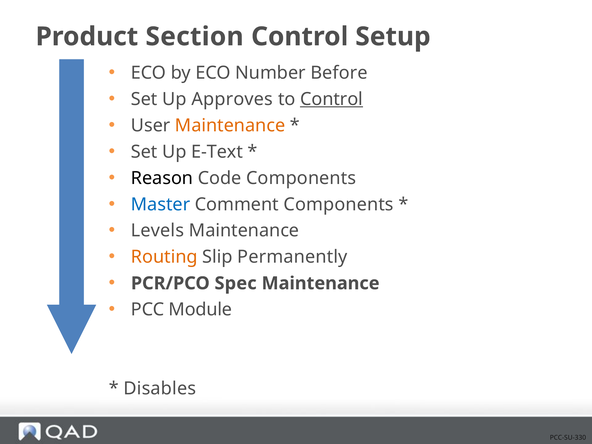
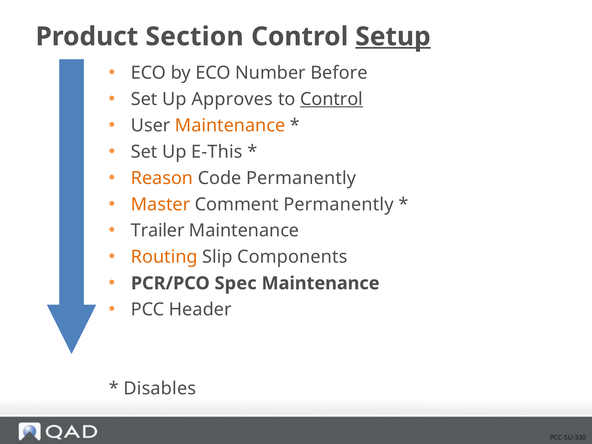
Setup underline: none -> present (393, 37)
E-Text: E-Text -> E-This (217, 152)
Reason colour: black -> orange (162, 178)
Code Components: Components -> Permanently (301, 178)
Master colour: blue -> orange (161, 204)
Comment Components: Components -> Permanently (339, 204)
Levels: Levels -> Trailer (158, 231)
Permanently: Permanently -> Components (292, 257)
Module: Module -> Header (200, 310)
